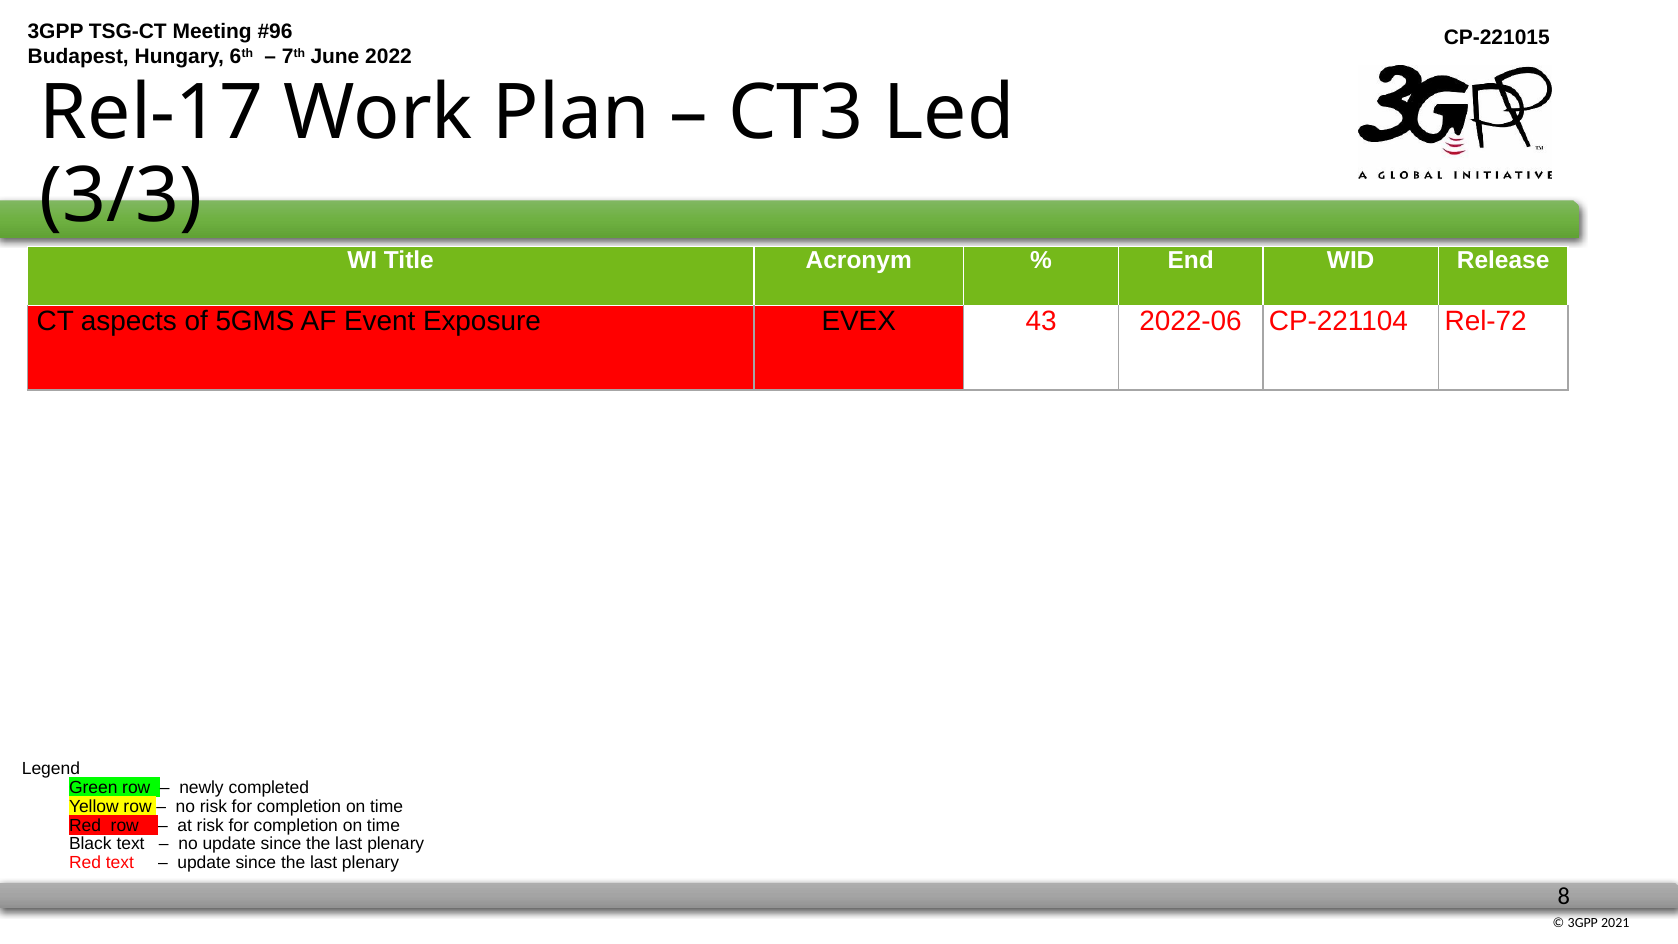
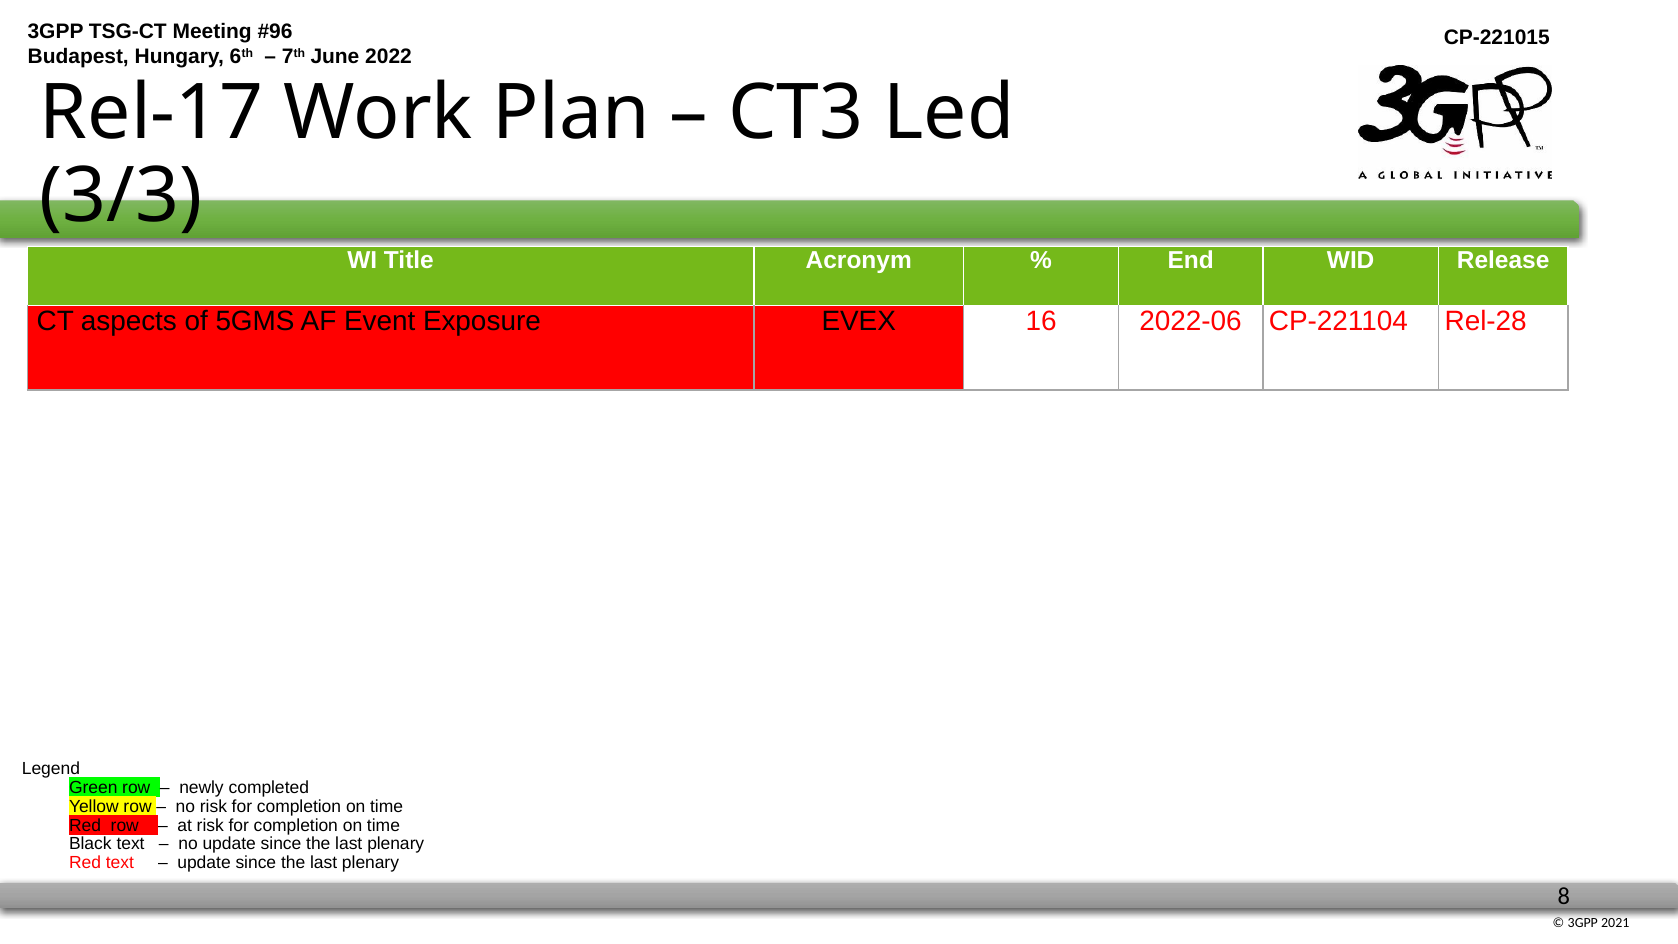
43: 43 -> 16 (1041, 322)
Rel-72: Rel-72 -> Rel-28 (1486, 322)
